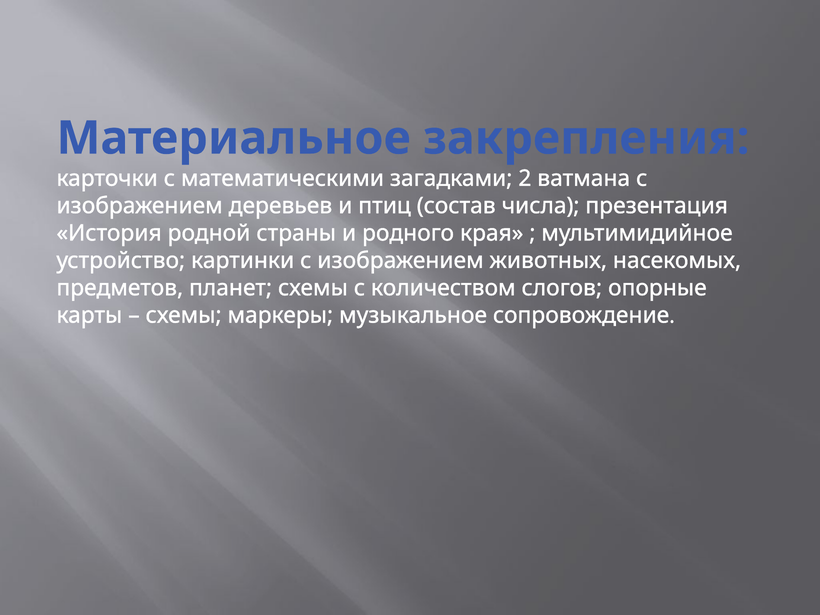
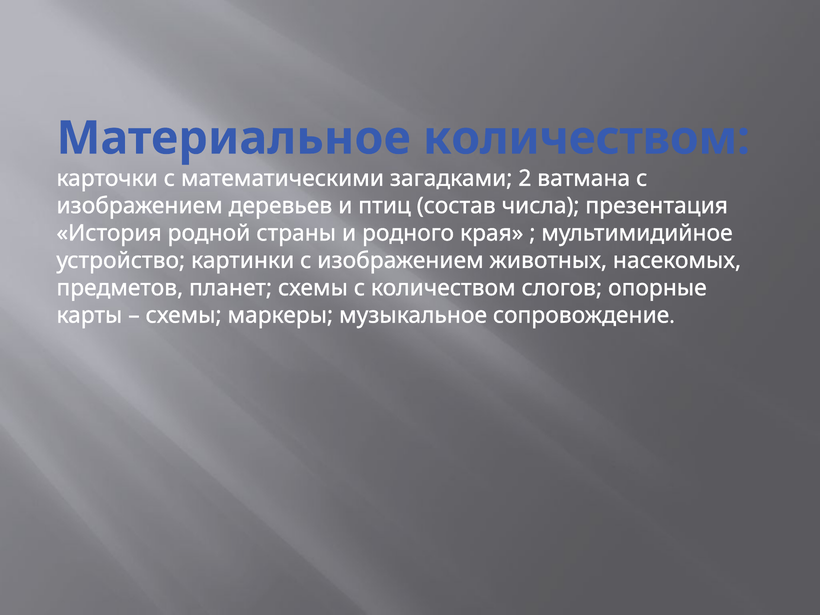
Материальное закрепления: закрепления -> количеством (586, 138)
